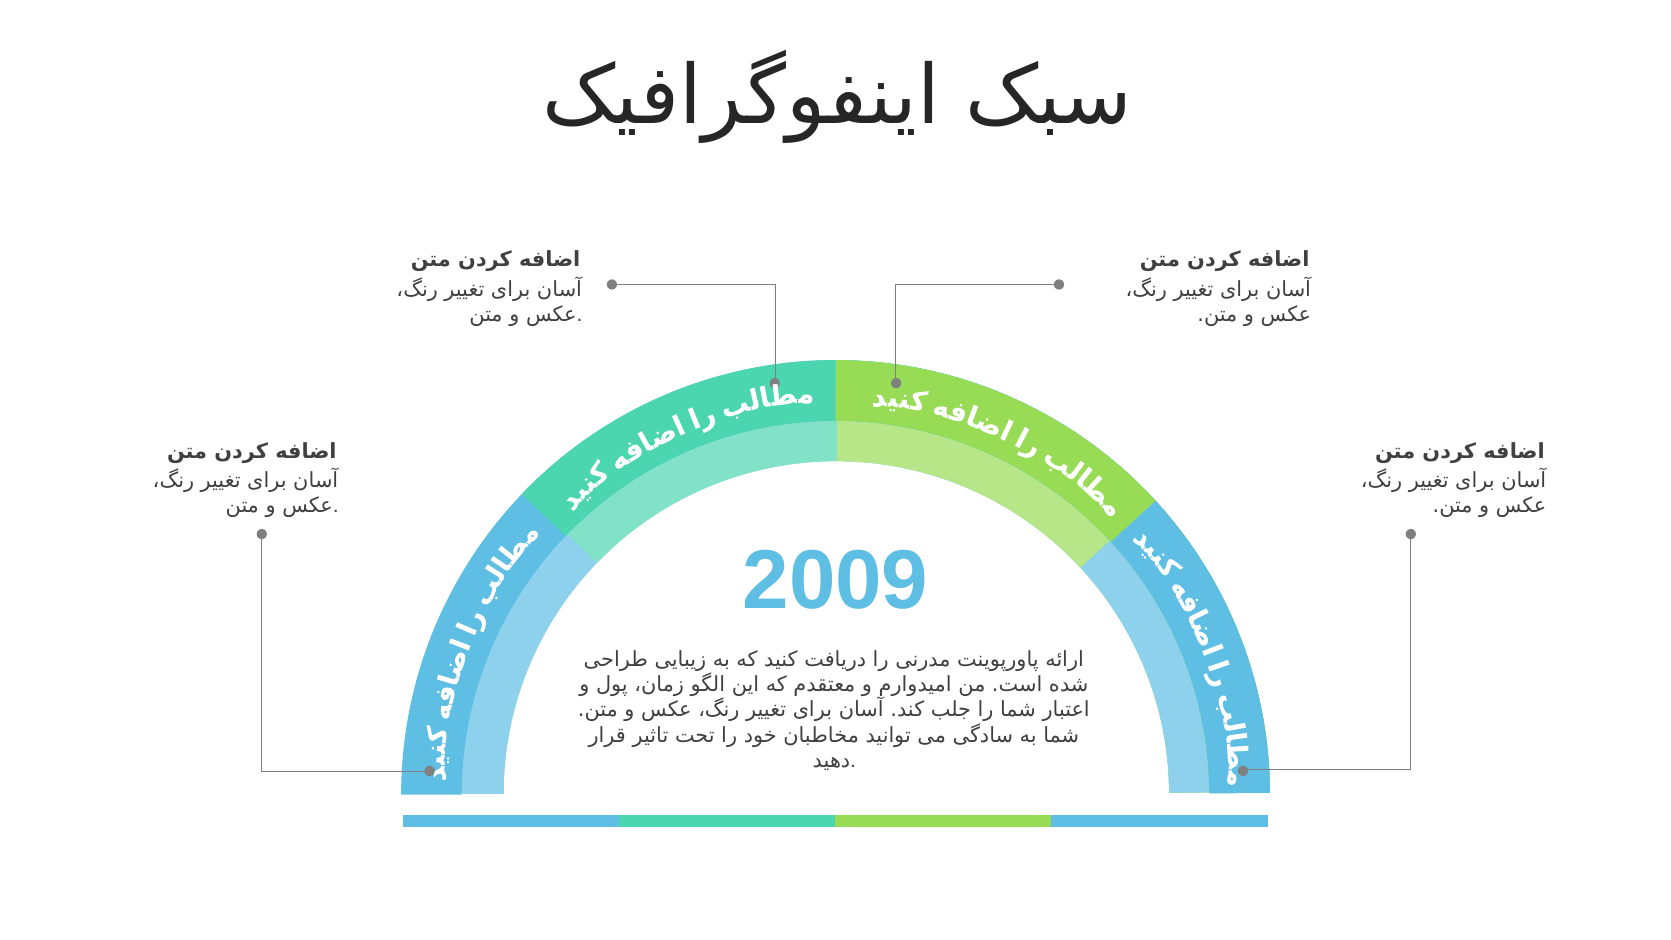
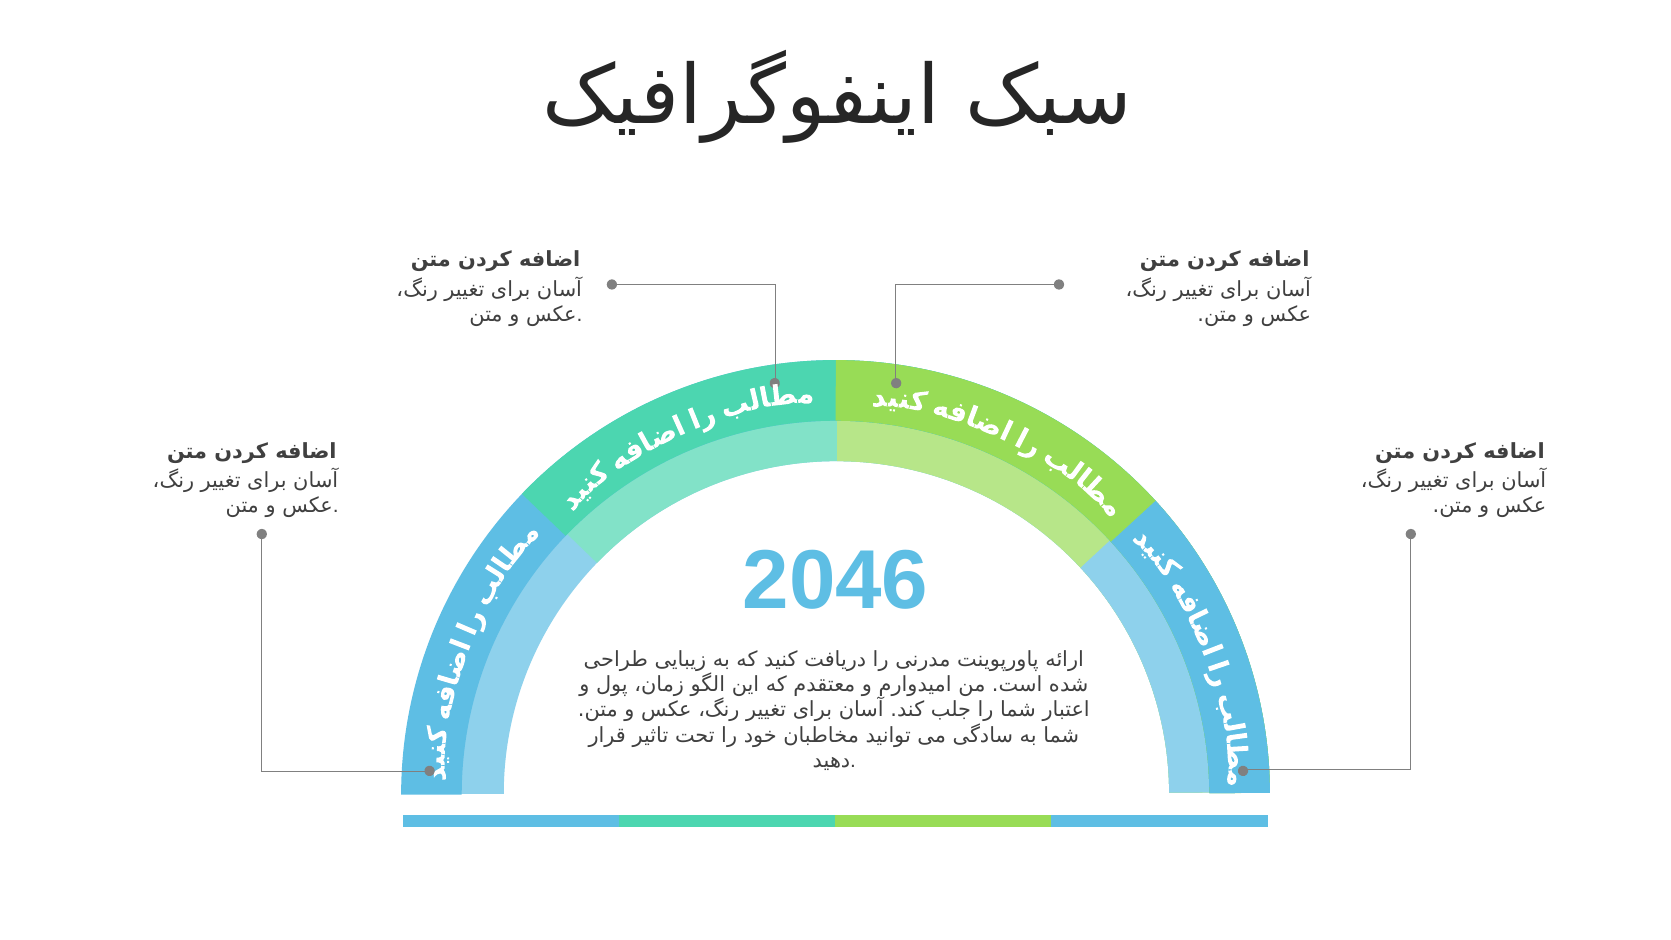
2009: 2009 -> 2046 (835, 581)
